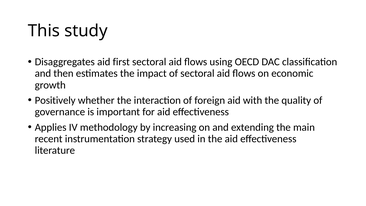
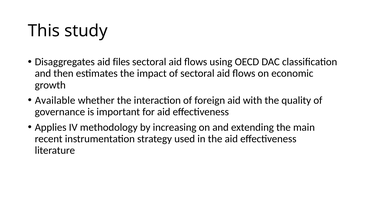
first: first -> files (121, 62)
Positively: Positively -> Available (55, 100)
